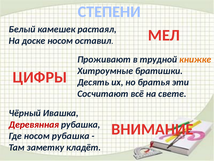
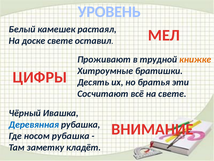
СТЕПЕНИ: СТЕПЕНИ -> УРОВЕНЬ (109, 12)
доске носом: носом -> свете (60, 41)
Деревянная colour: red -> blue (34, 124)
